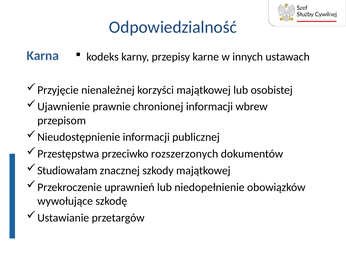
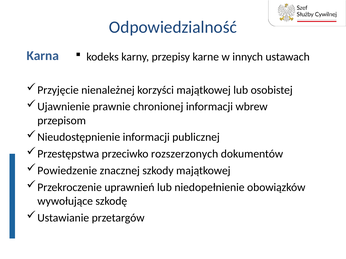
Studiowałam: Studiowałam -> Powiedzenie (67, 171)
